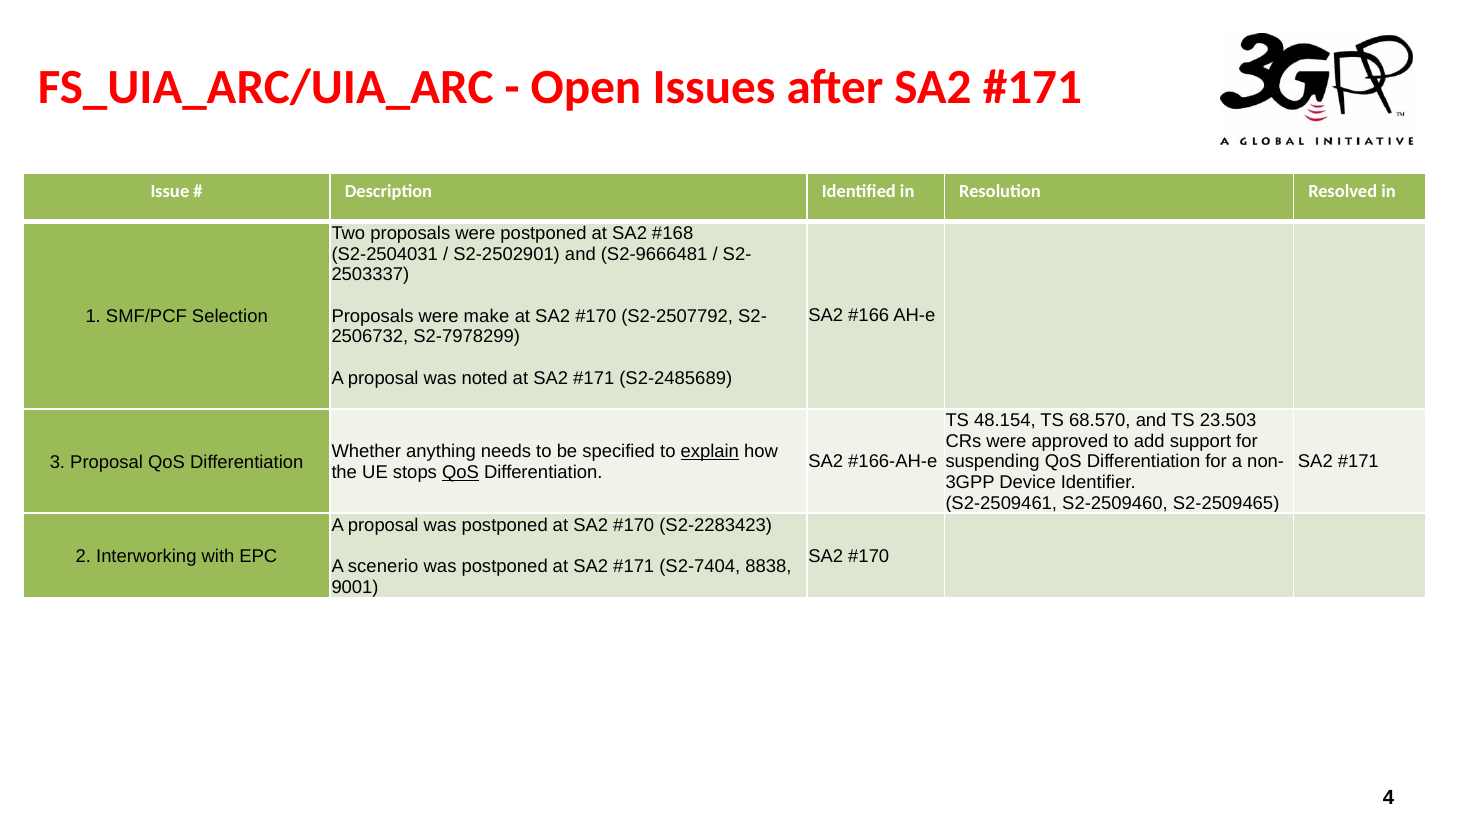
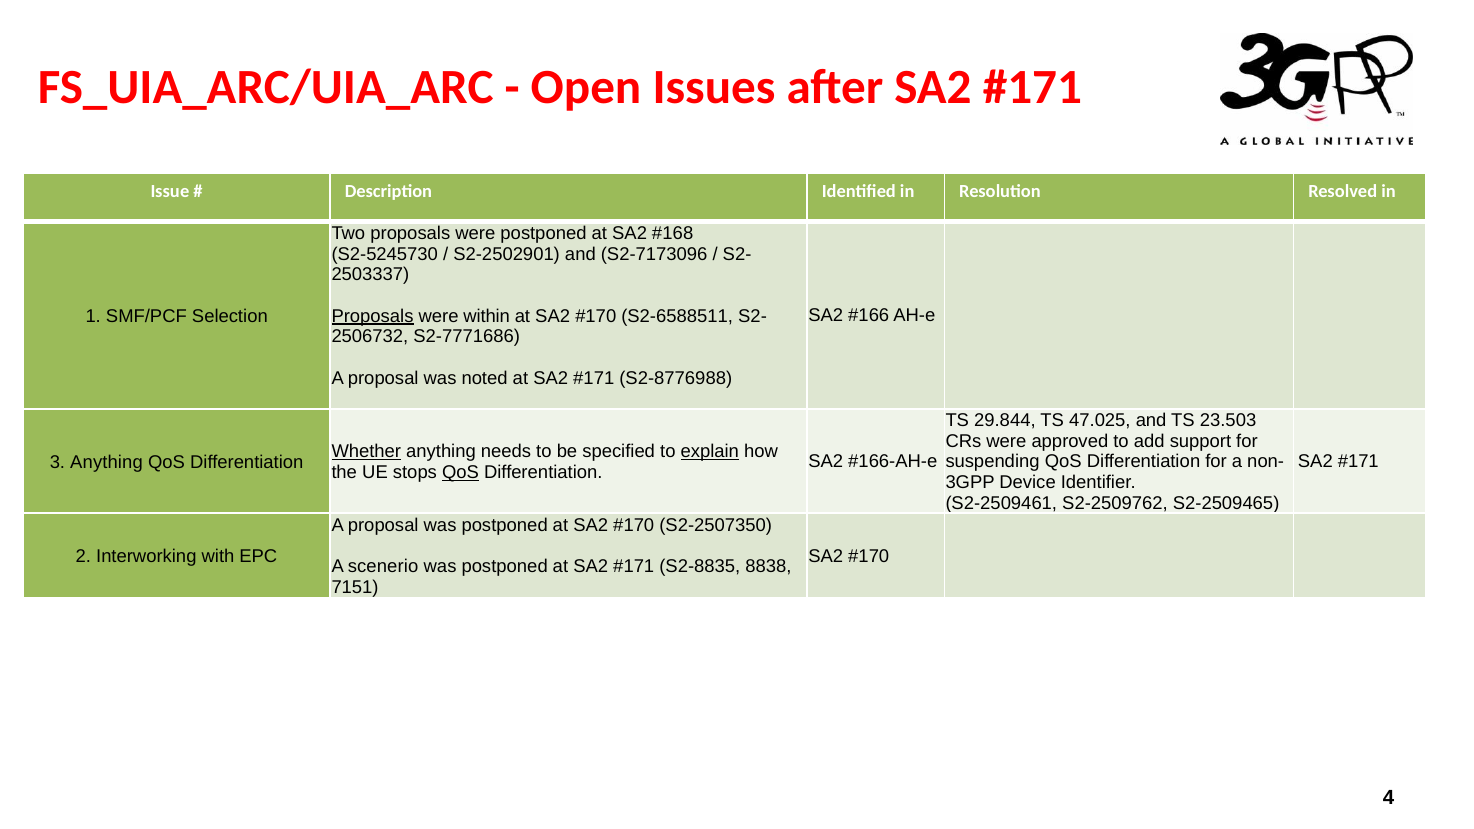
S2-2504031: S2-2504031 -> S2-5245730 (385, 254)
S2-9666481: S2-9666481 -> S2-7173096 (654, 254)
Proposals underline: none -> present (373, 316)
make: make -> within (487, 316)
S2-2507792: S2-2507792 -> S2-6588511 (677, 316)
S2-7978299: S2-7978299 -> S2-7771686 (467, 337)
S2-2485689: S2-2485689 -> S2-8776988 (676, 378)
48.154: 48.154 -> 29.844 (1005, 421)
68.570: 68.570 -> 47.025 (1100, 421)
Whether underline: none -> present (366, 452)
3 Proposal: Proposal -> Anything (107, 462)
S2-2509460: S2-2509460 -> S2-2509762 (1115, 503)
S2-2283423: S2-2283423 -> S2-2507350 (716, 525)
S2-7404: S2-7404 -> S2-8835 (700, 567)
9001: 9001 -> 7151 (355, 587)
